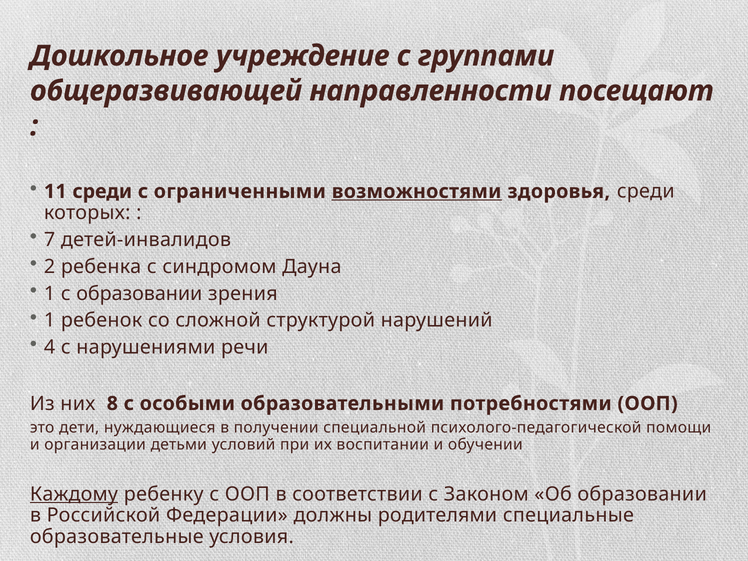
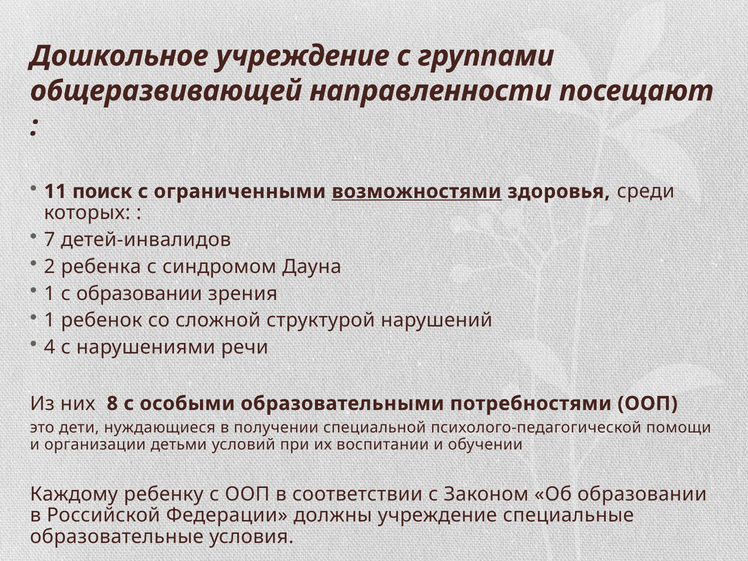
11 среди: среди -> поиск (102, 191)
Каждому underline: present -> none (74, 494)
должны родителями: родителями -> учреждение (437, 515)
